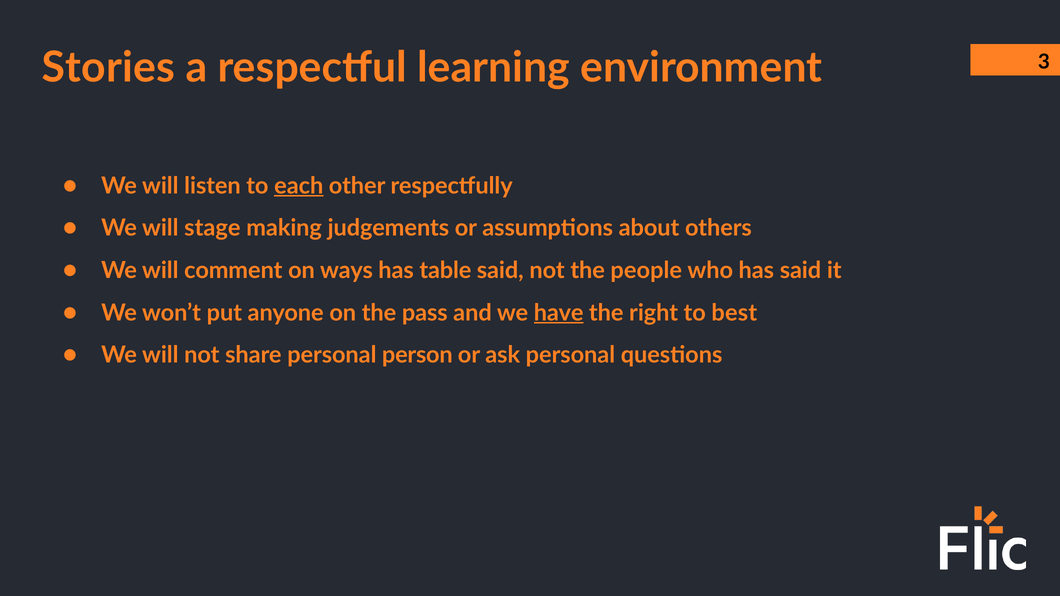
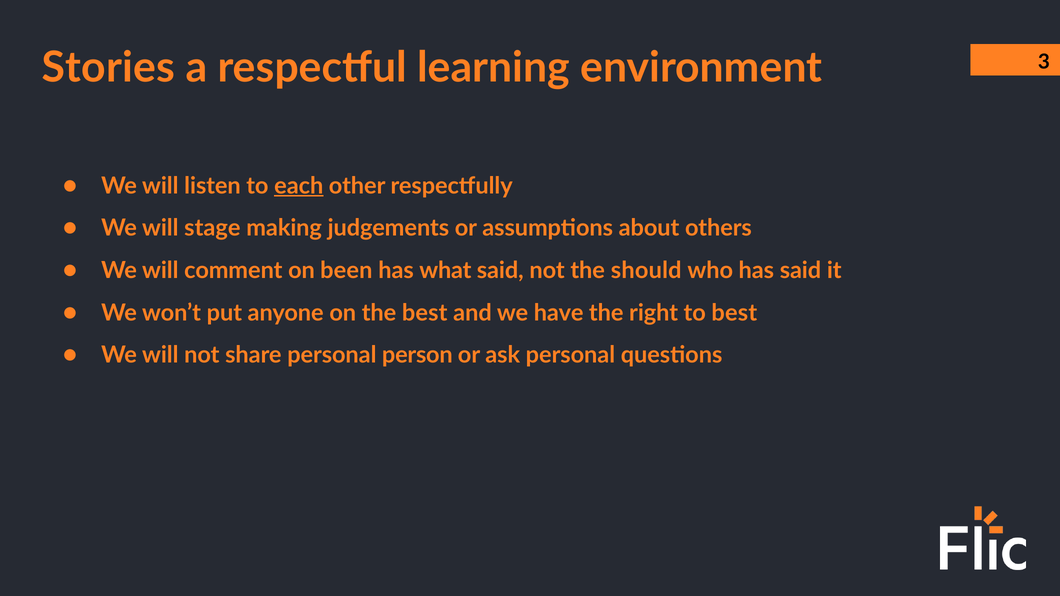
ways: ways -> been (346, 271)
table: table -> what (445, 271)
people: people -> should (646, 271)
the pass: pass -> best (425, 313)
have underline: present -> none (559, 313)
